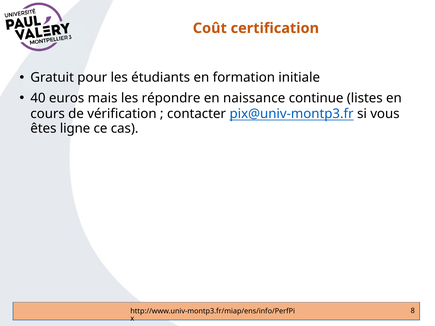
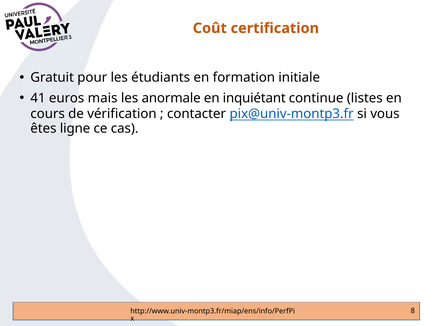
40: 40 -> 41 (38, 98)
répondre: répondre -> anormale (171, 98)
naissance: naissance -> inquiétant (254, 98)
